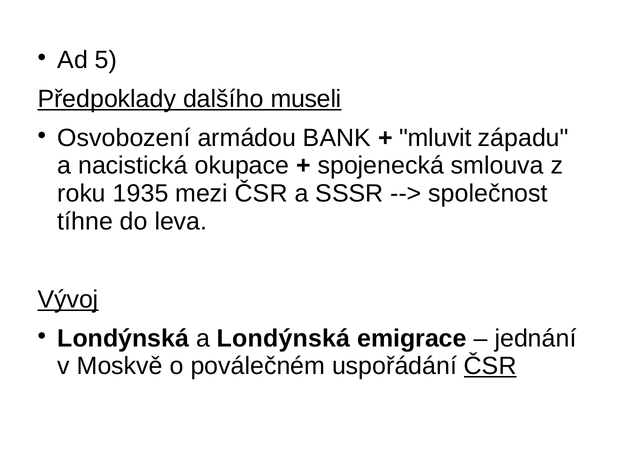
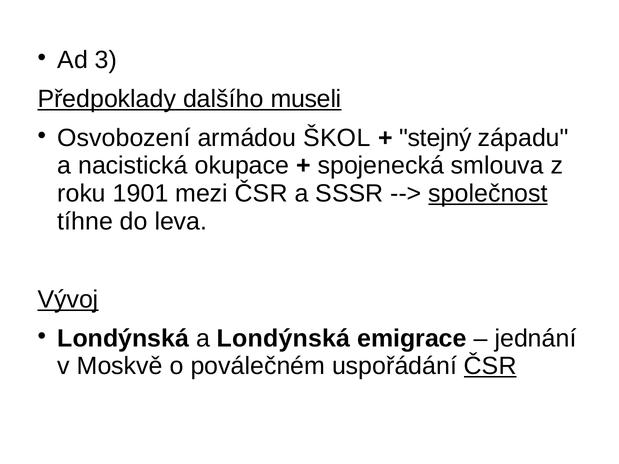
5: 5 -> 3 (106, 60)
BANK: BANK -> ŠKOL (337, 138)
mluvit: mluvit -> stejný (435, 138)
1935: 1935 -> 1901 (141, 194)
společnost underline: none -> present (488, 194)
